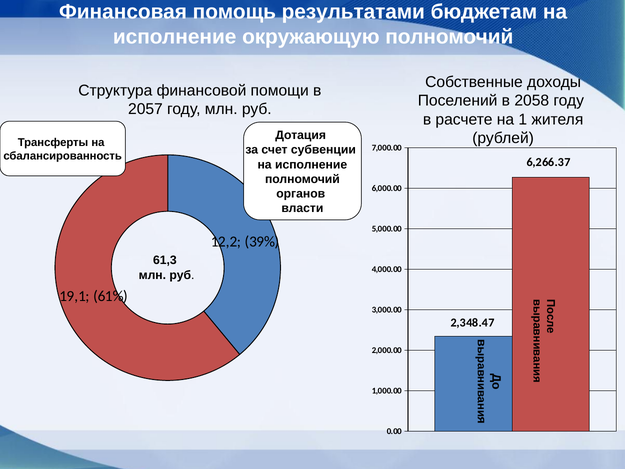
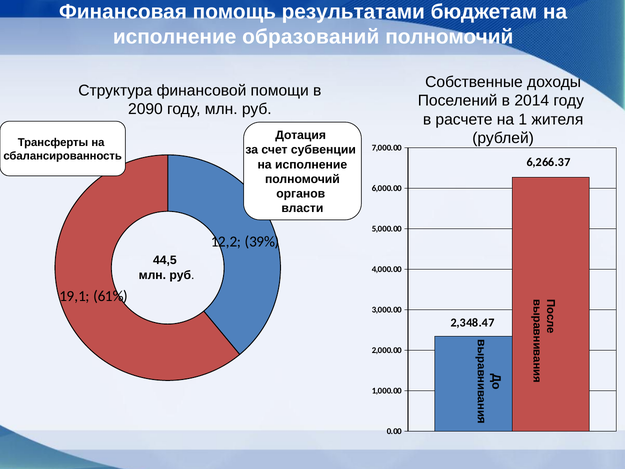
окружающую: окружающую -> образований (311, 37)
2058: 2058 -> 2014 (532, 101)
2057: 2057 -> 2090 (145, 109)
61,3: 61,3 -> 44,5 (165, 260)
